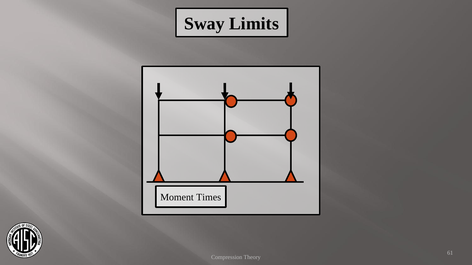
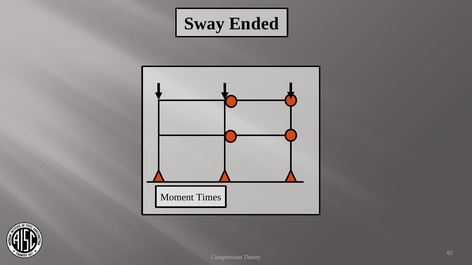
Limits: Limits -> Ended (254, 24)
